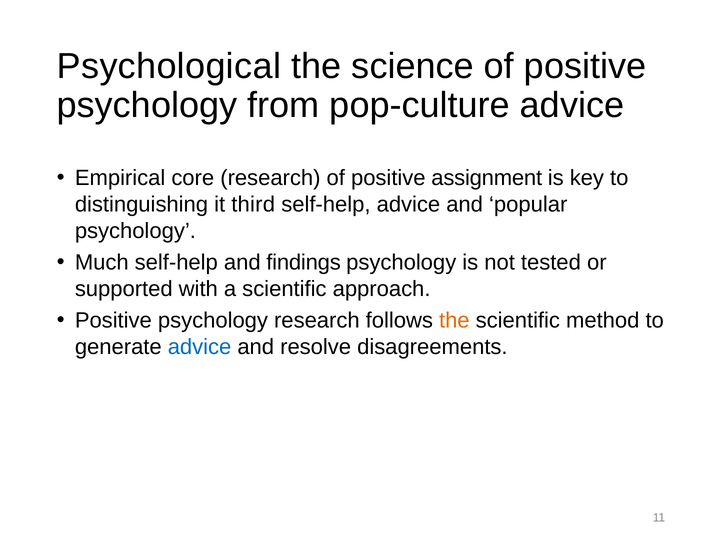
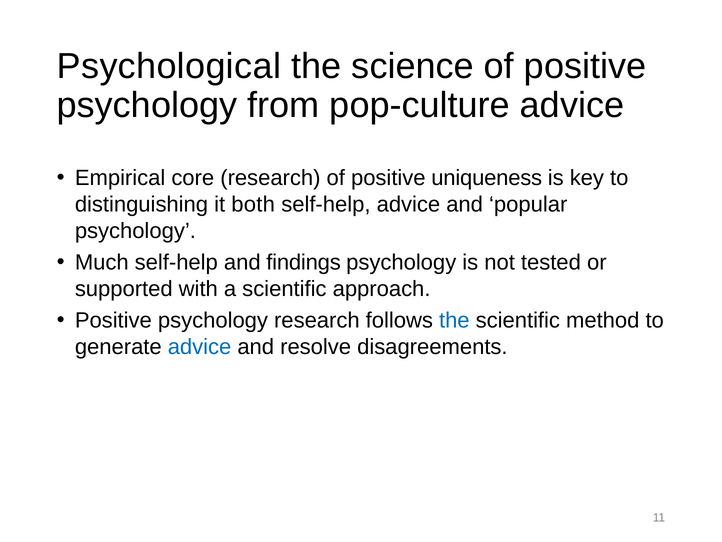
assignment: assignment -> uniqueness (487, 178)
third: third -> both (253, 204)
the colour: orange -> blue (454, 320)
